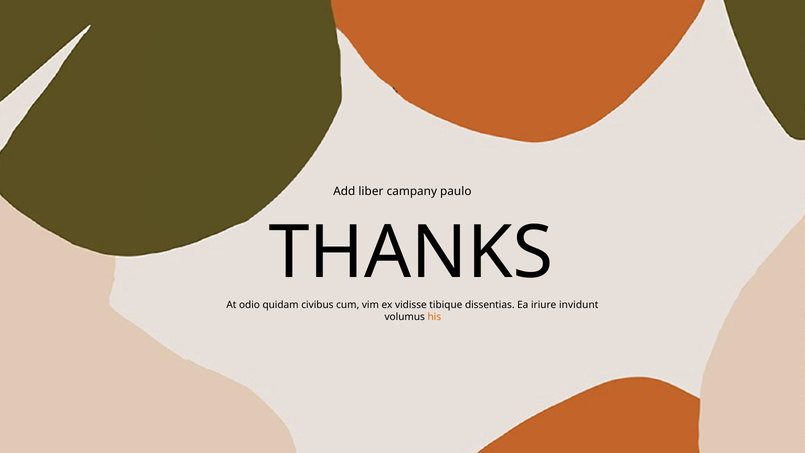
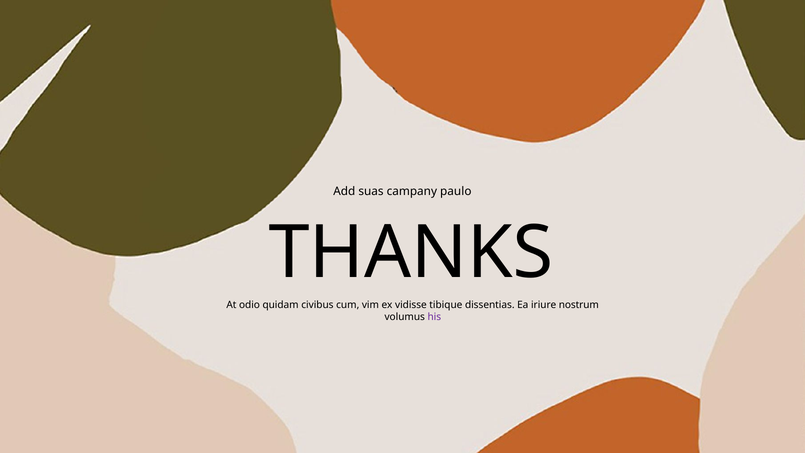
liber: liber -> suas (371, 191)
invidunt: invidunt -> nostrum (579, 305)
his colour: orange -> purple (434, 317)
